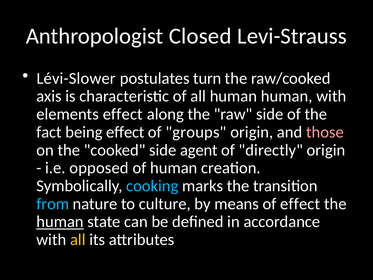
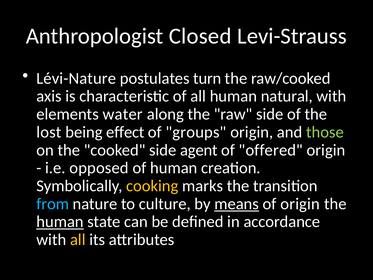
Lévi-Slower: Lévi-Slower -> Lévi-Nature (76, 78)
human human: human -> natural (287, 96)
elements effect: effect -> water (123, 114)
fact: fact -> lost (49, 132)
those colour: pink -> light green (325, 132)
directly: directly -> offered (271, 150)
cooking colour: light blue -> yellow (152, 186)
means underline: none -> present (237, 204)
of effect: effect -> origin (300, 204)
